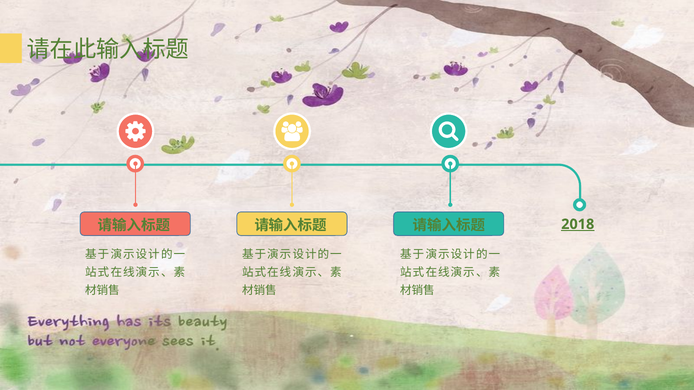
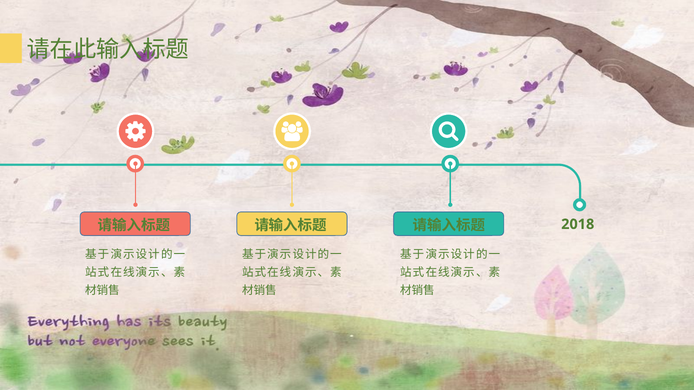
2018 underline: present -> none (578, 224)
